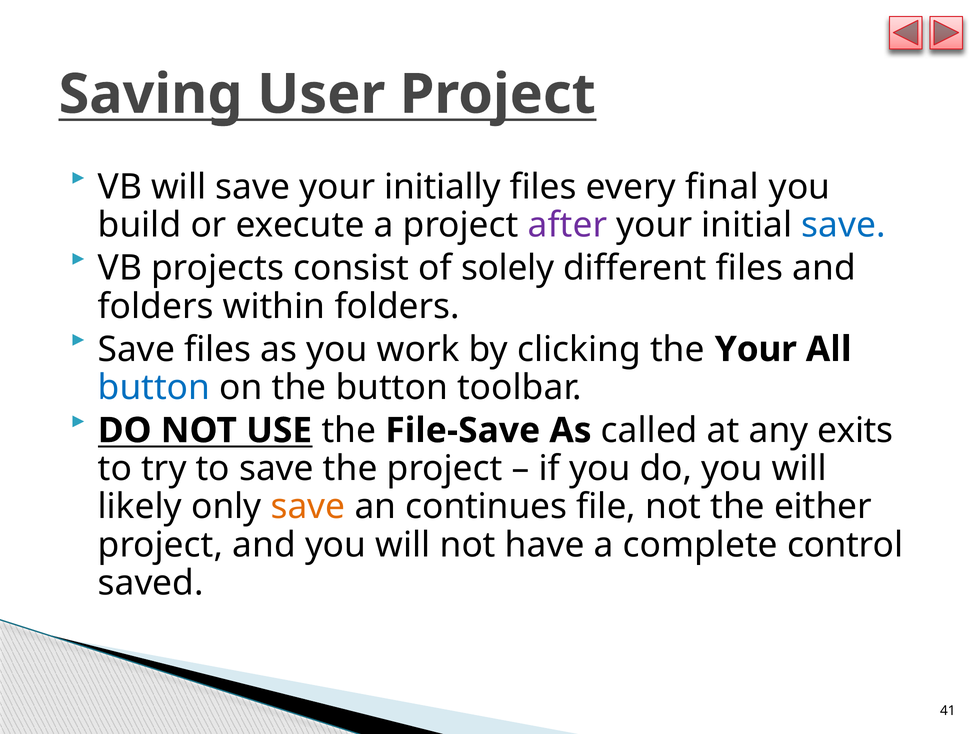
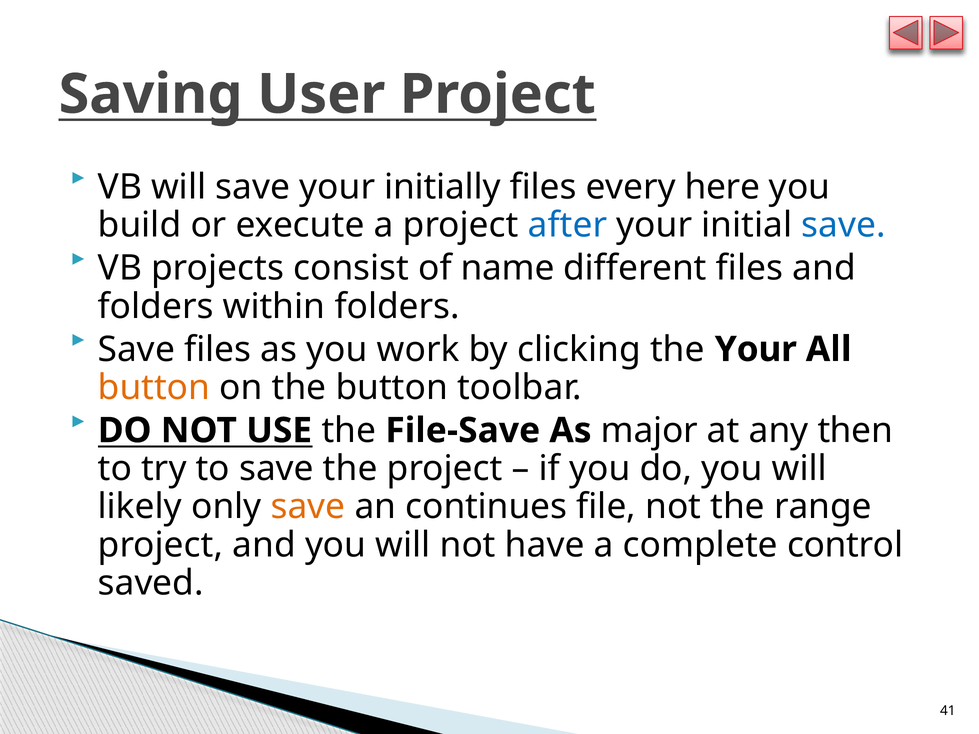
final: final -> here (723, 187)
after colour: purple -> blue (567, 225)
solely: solely -> name (508, 268)
button colour: blue -> orange (154, 388)
called: called -> major (649, 431)
exits: exits -> then (855, 431)
either: either -> range (823, 507)
